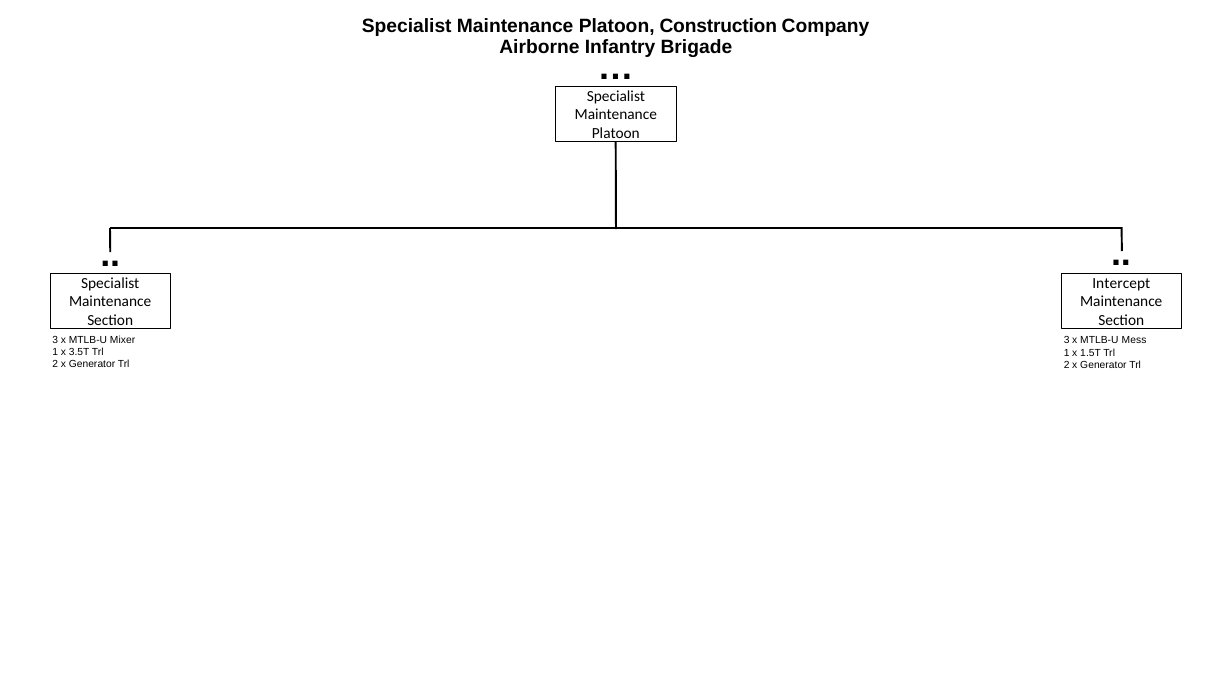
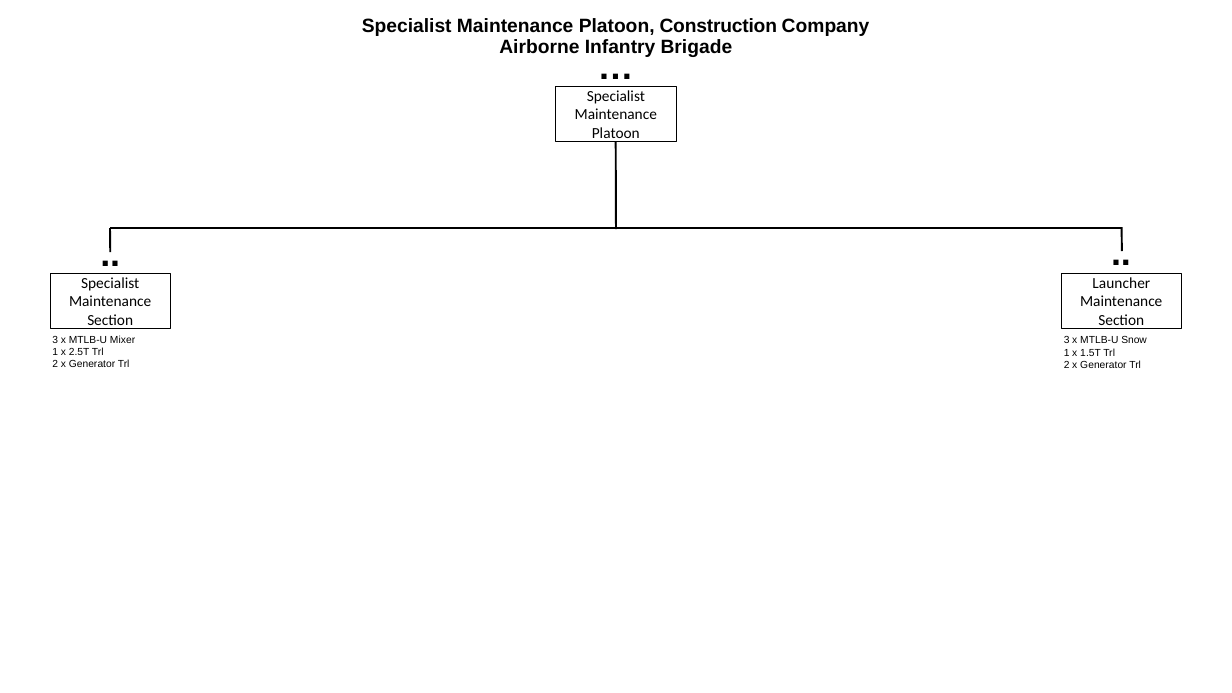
Intercept: Intercept -> Launcher (1121, 283)
Mess: Mess -> Snow (1134, 341)
3.5T: 3.5T -> 2.5T (79, 352)
